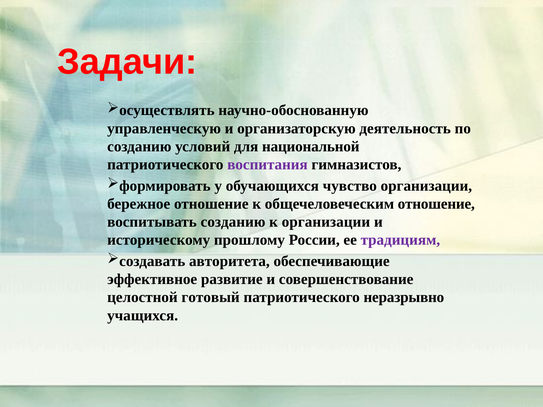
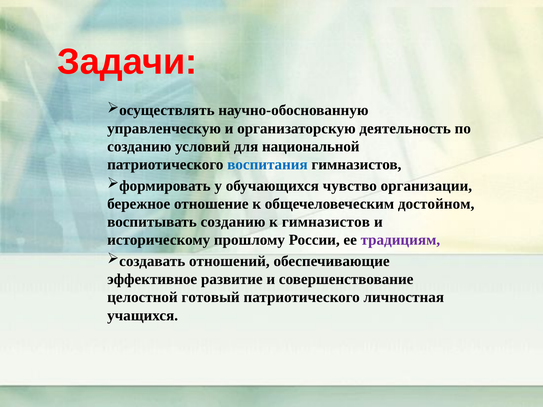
воспитания colour: purple -> blue (267, 165)
общечеловеческим отношение: отношение -> достойном (436, 204)
к организации: организации -> гимназистов (326, 222)
авторитета: авторитета -> отношений (229, 261)
неразрывно: неразрывно -> личностная (404, 297)
